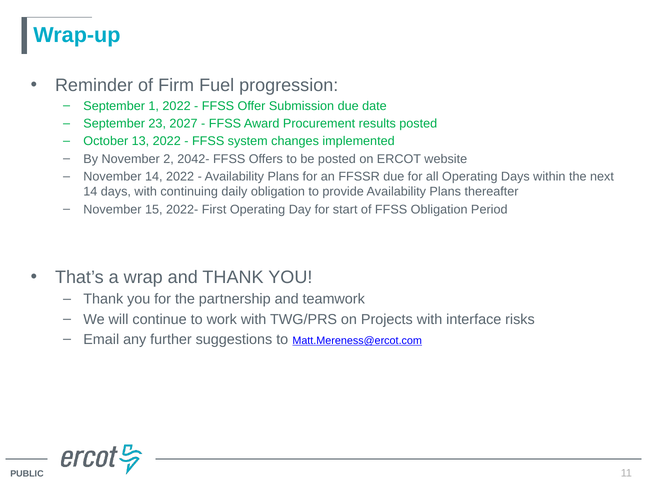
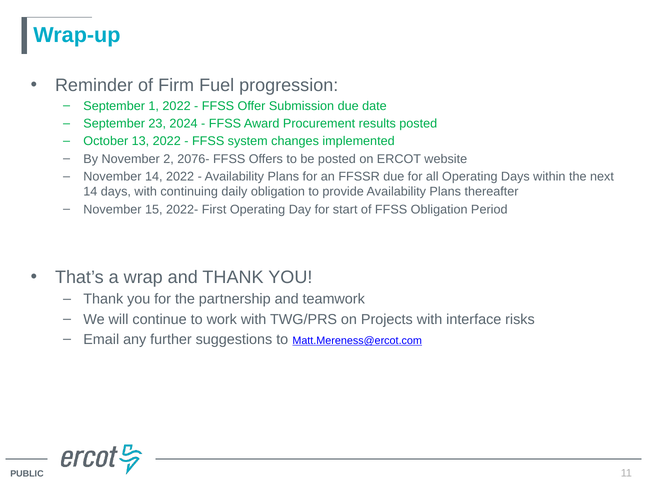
2027: 2027 -> 2024 (184, 124)
2042-: 2042- -> 2076- (193, 159)
